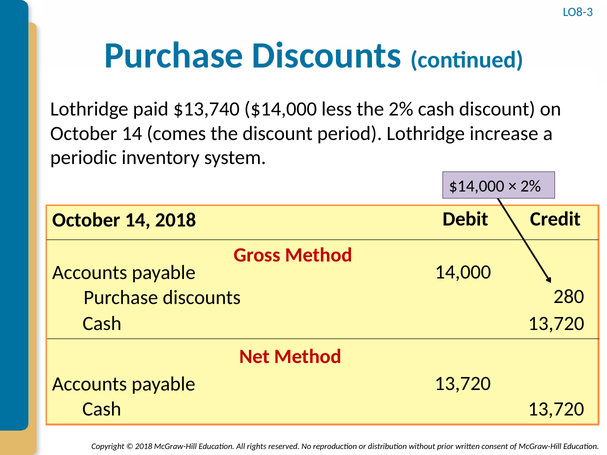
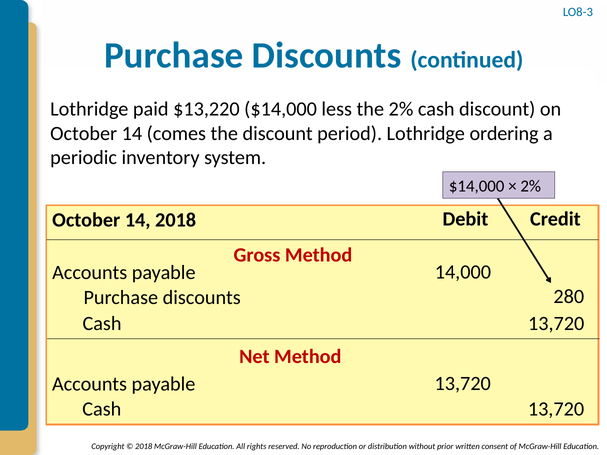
$13,740: $13,740 -> $13,220 (206, 109)
increase: increase -> ordering (504, 134)
